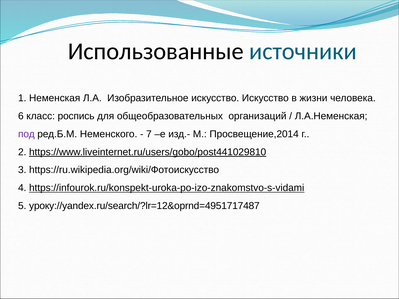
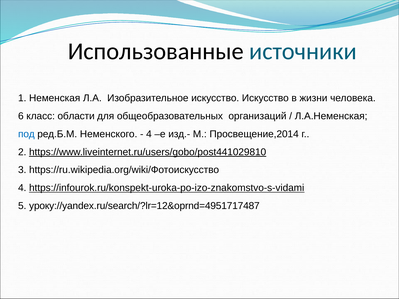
роспись: роспись -> области (76, 116)
под colour: purple -> blue (26, 134)
7: 7 -> 4 (149, 134)
